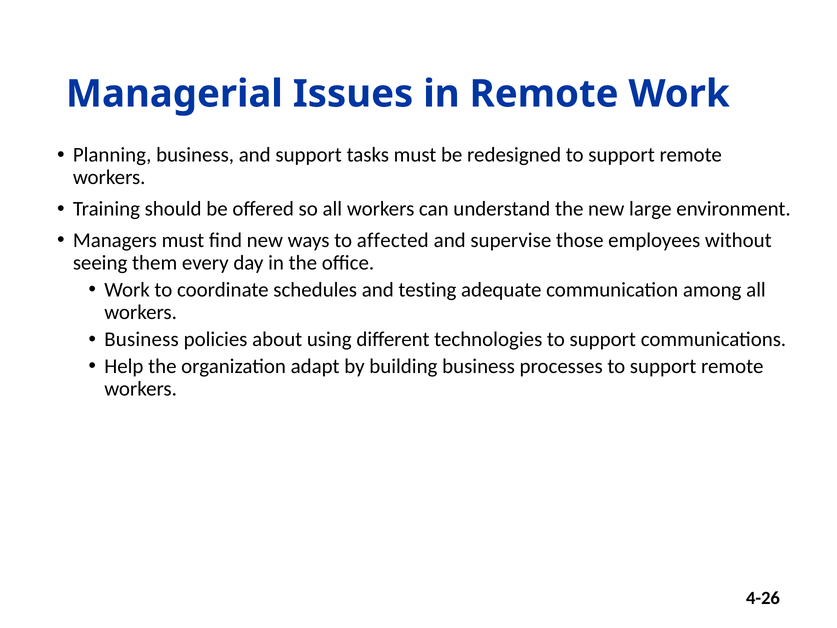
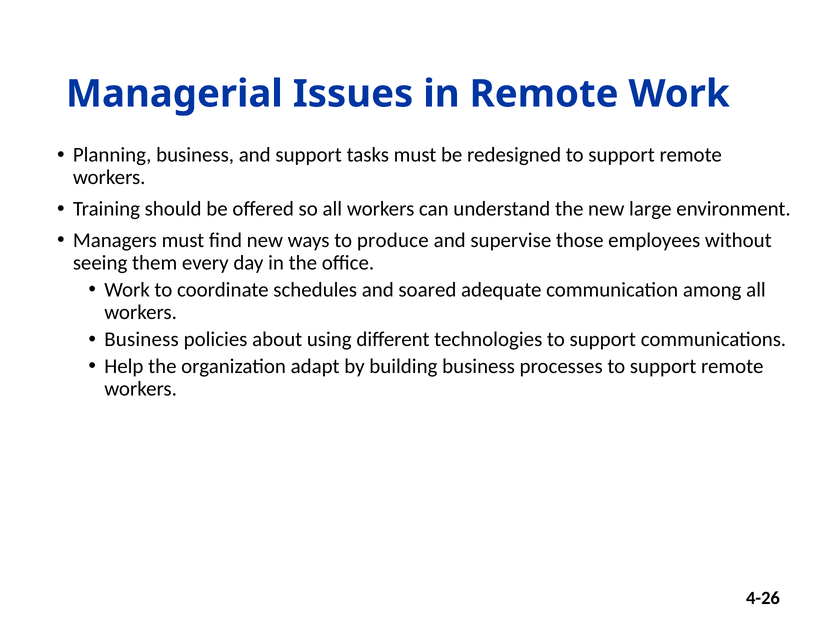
affected: affected -> produce (393, 240)
testing: testing -> soared (427, 290)
